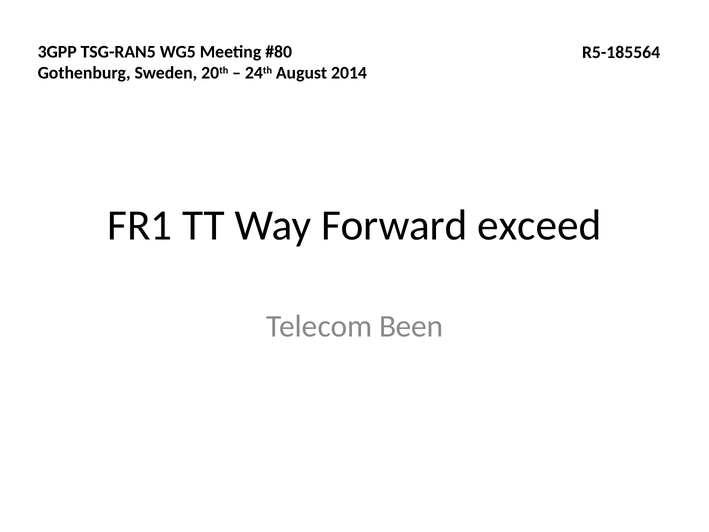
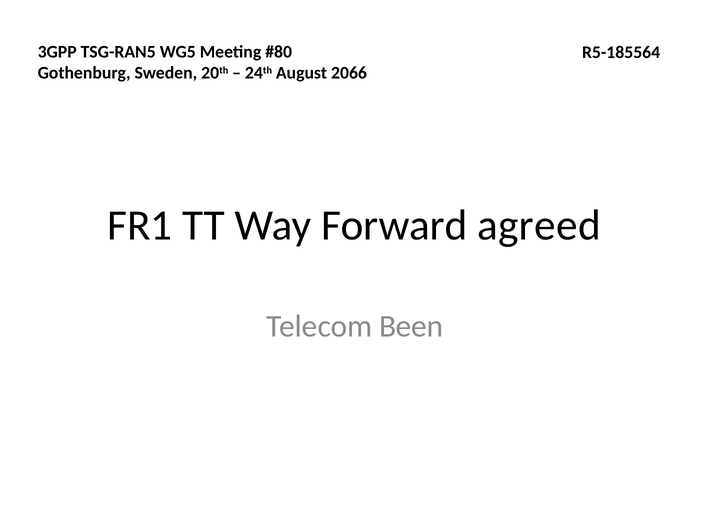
2014: 2014 -> 2066 (349, 73)
exceed: exceed -> agreed (539, 225)
